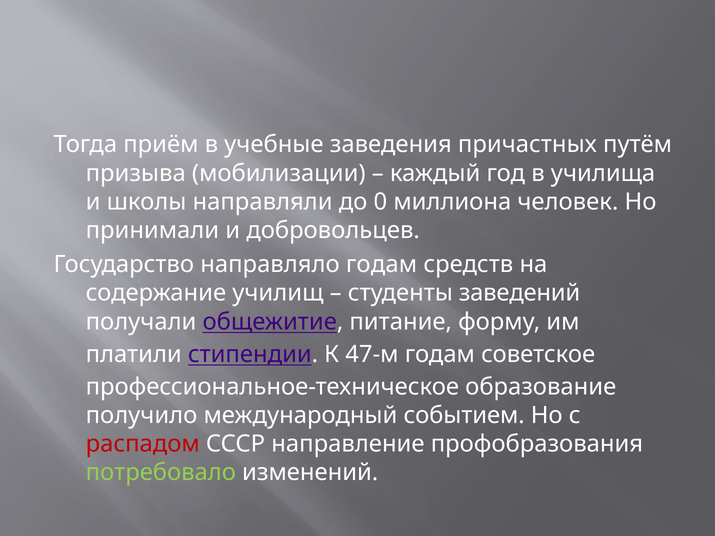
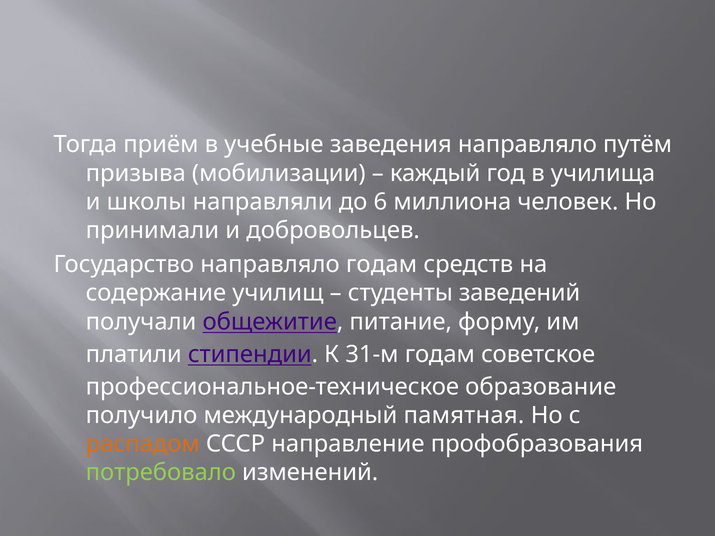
заведения причастных: причастных -> направляло (527, 145)
0: 0 -> 6 (380, 202)
47-м: 47-м -> 31-м (372, 354)
событием: событием -> памятная (464, 415)
распадом colour: red -> orange (143, 444)
